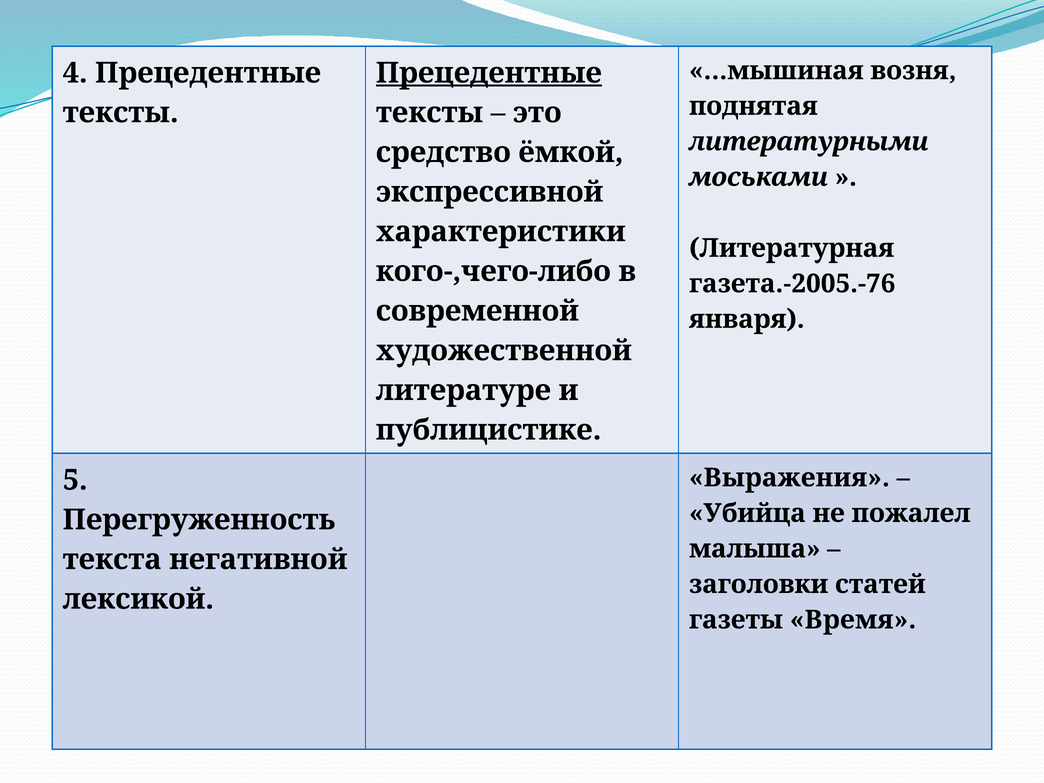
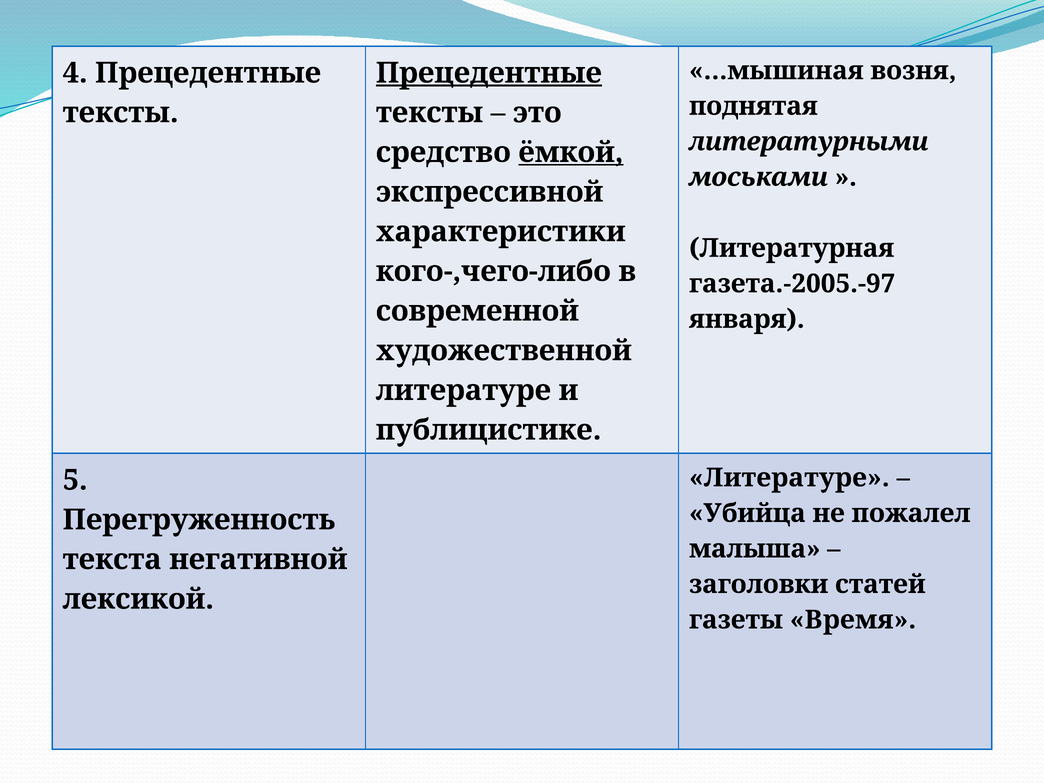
ёмкой underline: none -> present (571, 152)
газета.-2005.-76: газета.-2005.-76 -> газета.-2005.-97 (792, 284)
Выражения: Выражения -> Литературе (789, 478)
